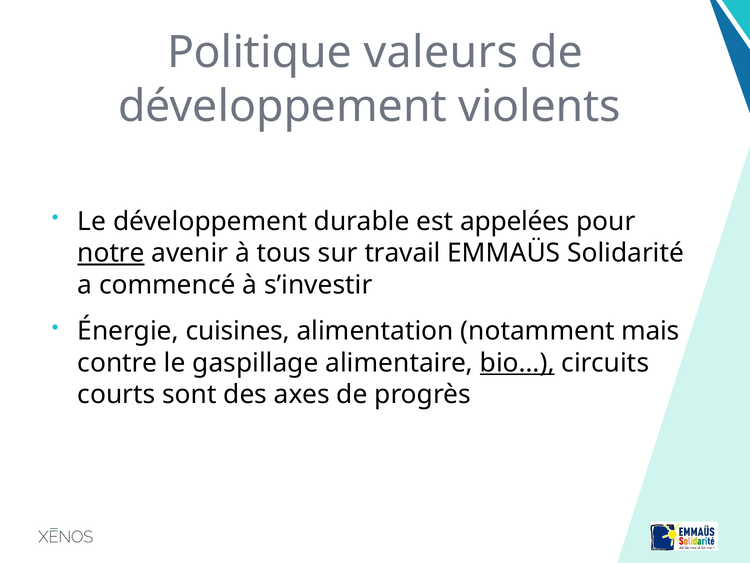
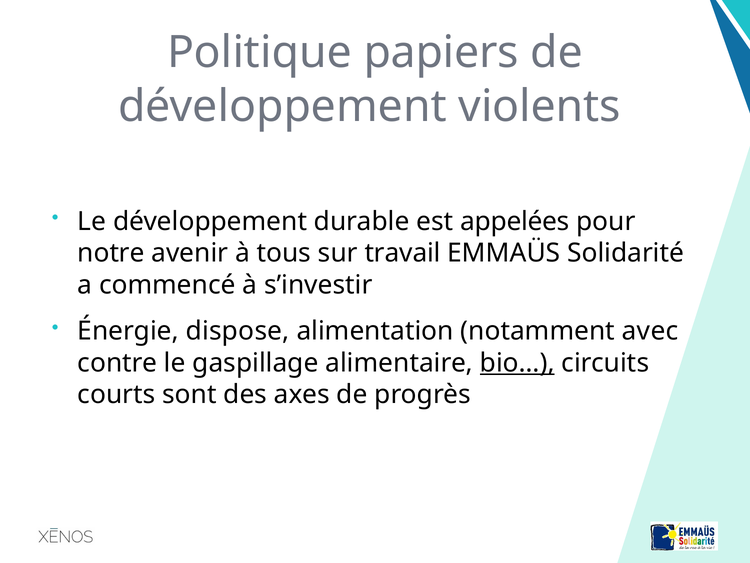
valeurs: valeurs -> papiers (441, 53)
notre underline: present -> none (111, 253)
cuisines: cuisines -> dispose (238, 331)
mais: mais -> avec (650, 331)
